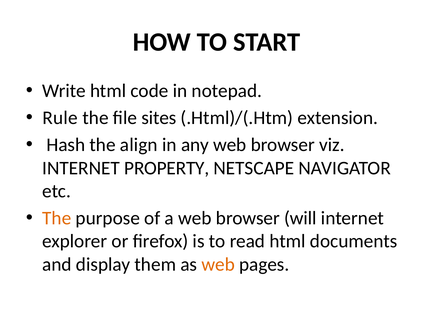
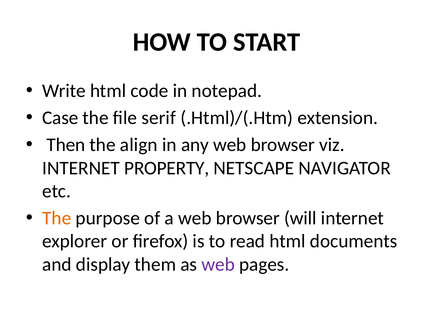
Rule: Rule -> Case (60, 118)
sites: sites -> serif (159, 118)
Hash: Hash -> Then (66, 145)
web colour: orange -> purple (218, 264)
